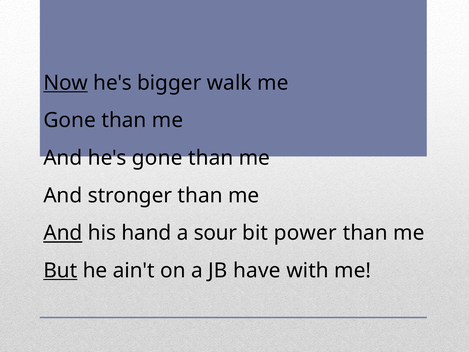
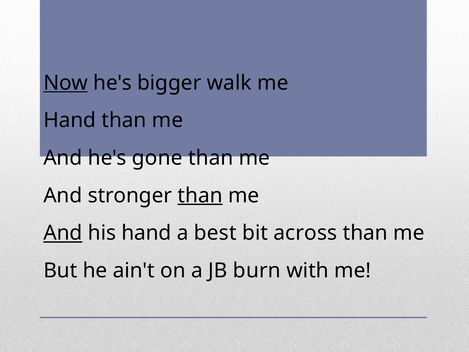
Gone: Gone -> Hand (70, 120)
than underline: none -> present (200, 195)
sour: sour -> best (215, 233)
power: power -> across (305, 233)
But underline: present -> none (60, 270)
have: have -> burn (257, 270)
